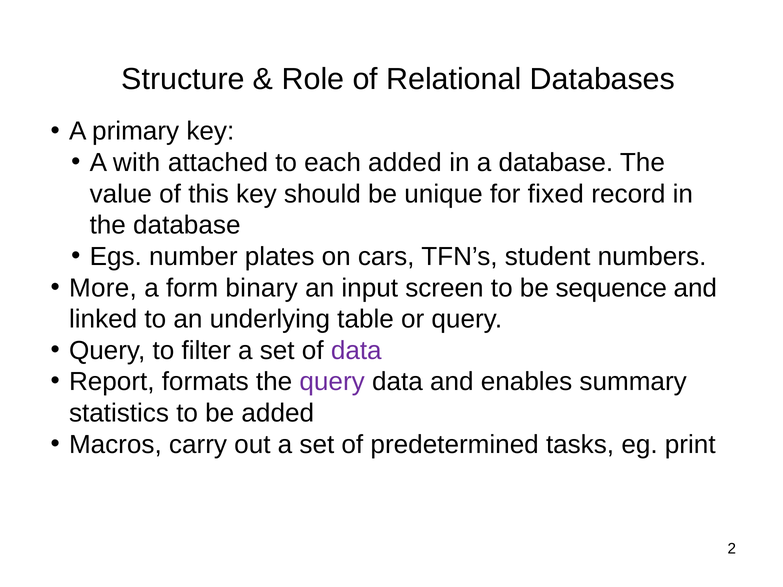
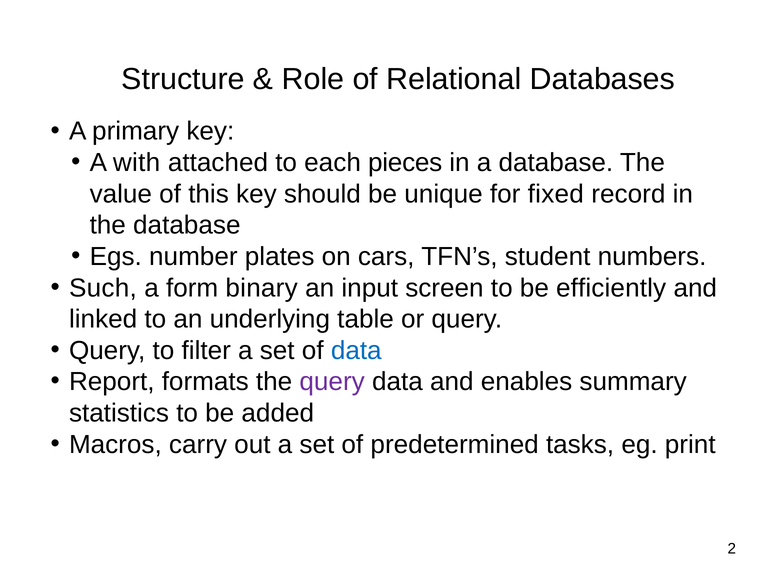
each added: added -> pieces (405, 163)
More: More -> Such (103, 288)
sequence: sequence -> efficiently (611, 288)
data colour: purple -> blue (356, 351)
